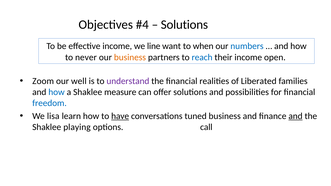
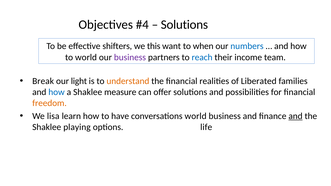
effective income: income -> shifters (117, 46)
line: line -> this (154, 46)
to never: never -> world (86, 57)
business colour: orange -> purple (130, 57)
open: open -> team (275, 57)
Zoom: Zoom -> Break (43, 81)
well: well -> light (79, 81)
understand colour: purple -> orange (128, 81)
freedom colour: blue -> orange (49, 103)
have underline: present -> none (120, 116)
conversations tuned: tuned -> world (196, 116)
call: call -> life (206, 127)
